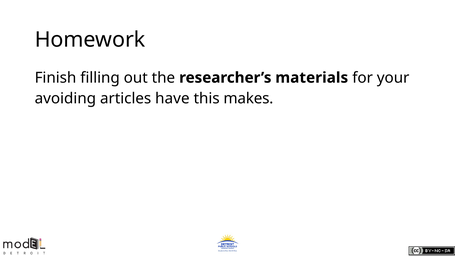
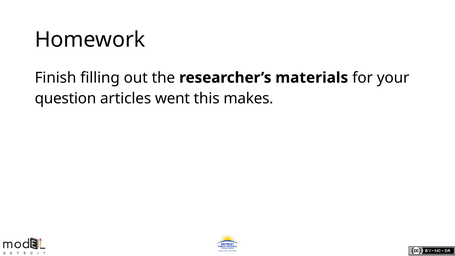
avoiding: avoiding -> question (65, 99)
have: have -> went (172, 99)
